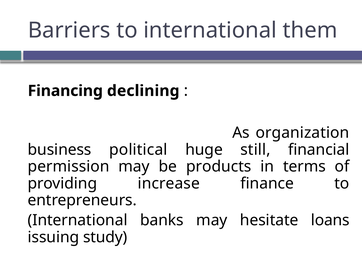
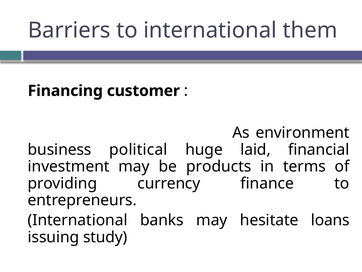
declining: declining -> customer (143, 91)
organization: organization -> environment (302, 133)
still: still -> laid (256, 149)
permission: permission -> investment (69, 166)
increase: increase -> currency (169, 183)
